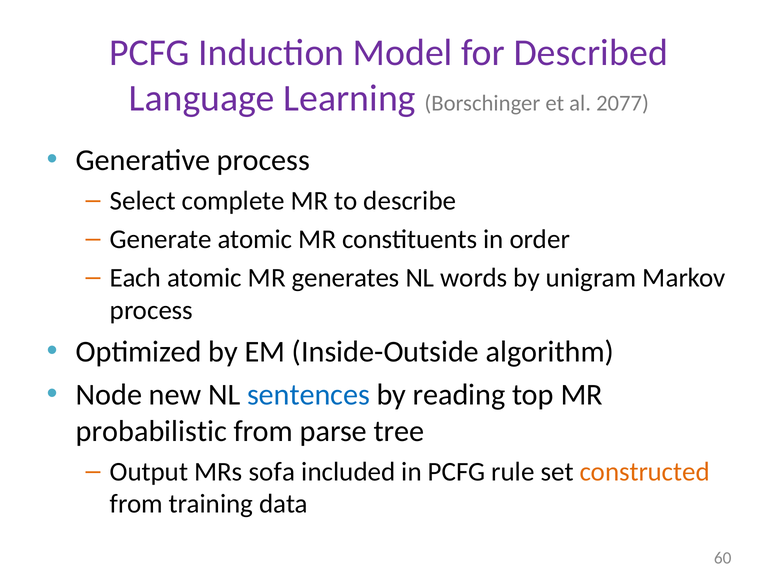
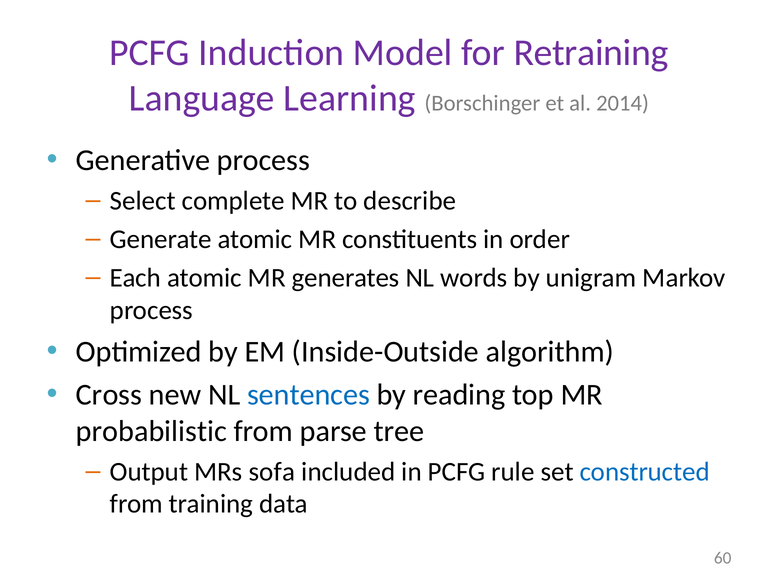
Described: Described -> Retraining (591, 53)
2077: 2077 -> 2014 (623, 103)
Node: Node -> Cross (109, 395)
constructed colour: orange -> blue (645, 471)
